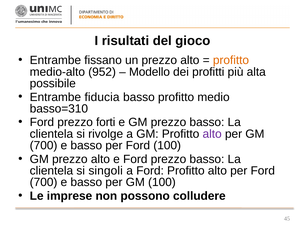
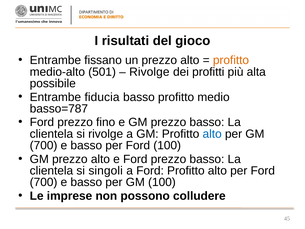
952: 952 -> 501 (102, 72)
Modello: Modello -> Rivolge (149, 72)
basso=310: basso=310 -> basso=787 (59, 109)
forti: forti -> fino (106, 122)
alto colour: purple -> blue (212, 134)
